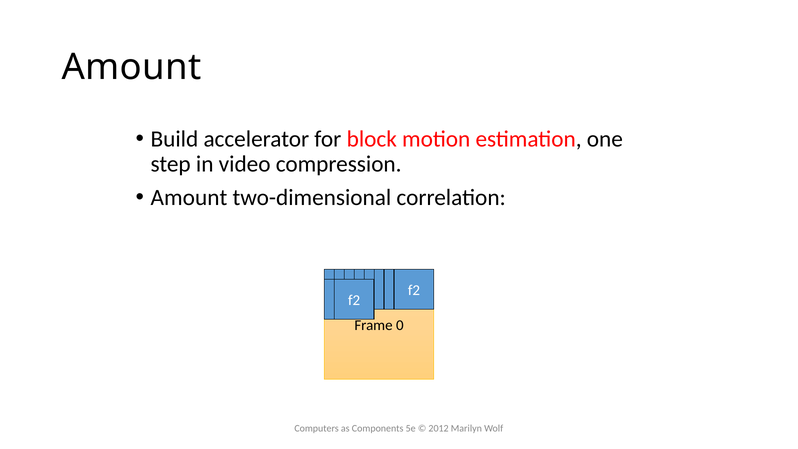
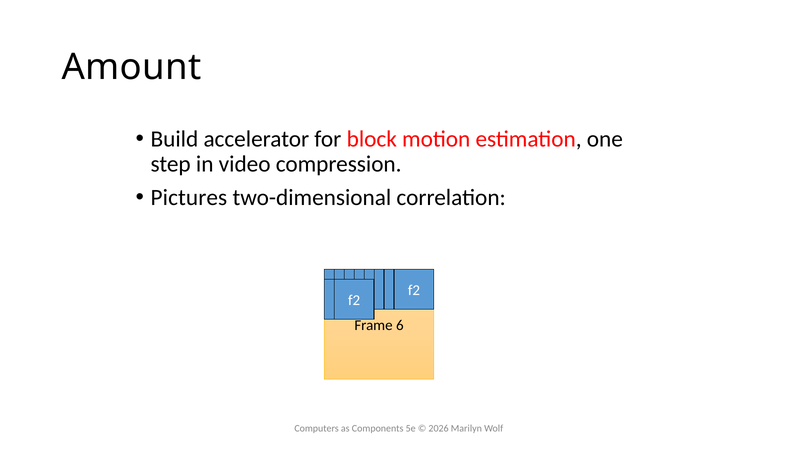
Amount: Amount -> Pictures (189, 197)
0: 0 -> 6 (400, 325)
2012: 2012 -> 2026 (439, 429)
